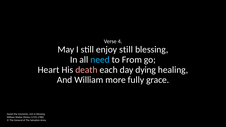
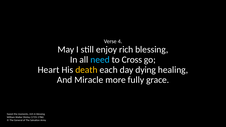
enjoy still: still -> rich (126, 49)
From: From -> Cross (132, 60)
death colour: pink -> yellow (86, 70)
And William: William -> Miracle (89, 80)
